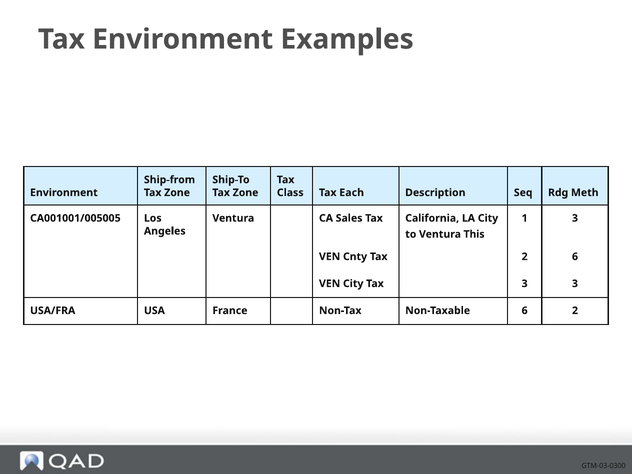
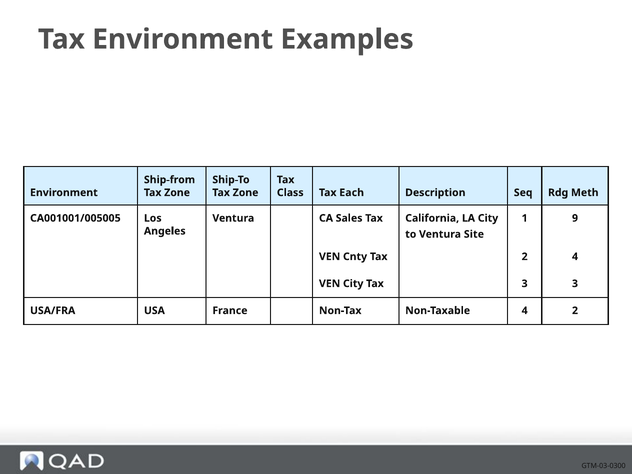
1 3: 3 -> 9 (575, 218)
This: This -> Site (474, 234)
2 6: 6 -> 4 (575, 257)
Non-Taxable 6: 6 -> 4 (525, 311)
